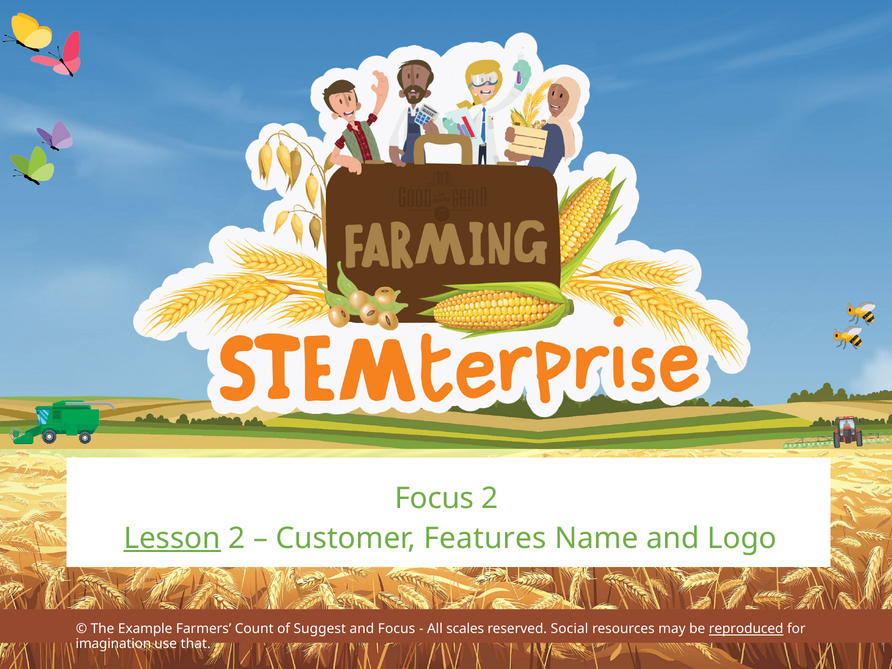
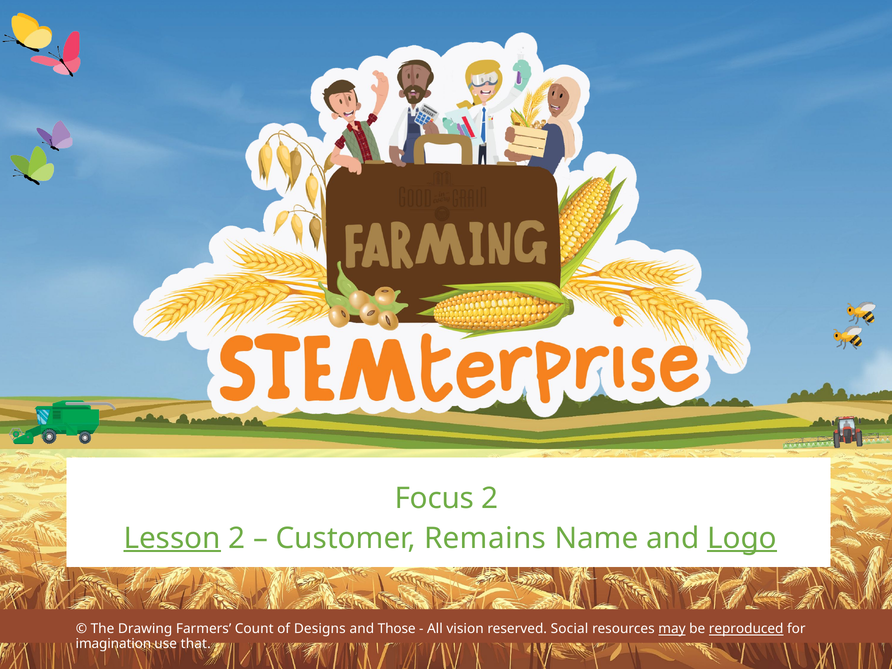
Features: Features -> Remains (485, 538)
Logo underline: none -> present (742, 538)
Example: Example -> Drawing (145, 629)
Suggest: Suggest -> Designs (320, 629)
and Focus: Focus -> Those (397, 629)
scales: scales -> vision (465, 629)
may underline: none -> present (672, 629)
